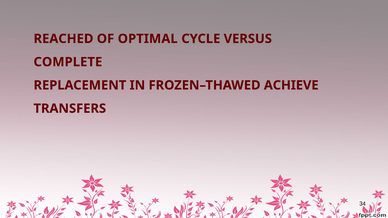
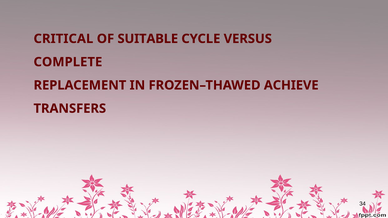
REACHED: REACHED -> CRITICAL (63, 39)
OPTIMAL: OPTIMAL -> SUITABLE (148, 39)
